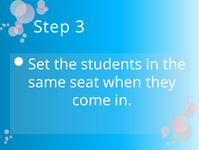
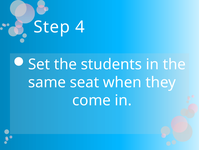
3: 3 -> 4 (80, 27)
